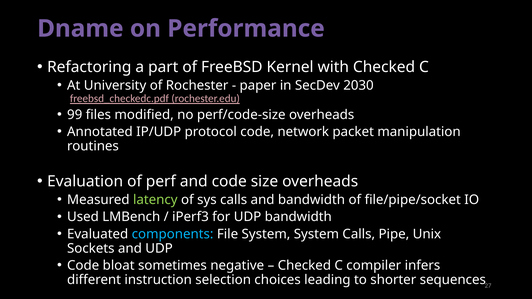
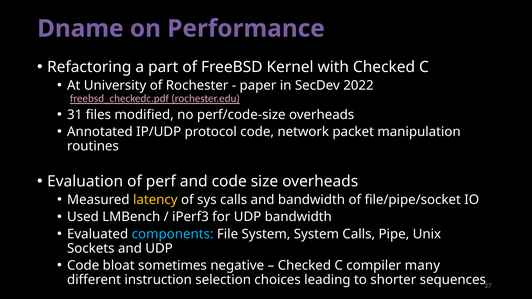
2030: 2030 -> 2022 (358, 85)
99: 99 -> 31 (75, 115)
latency colour: light green -> yellow (155, 200)
infers: infers -> many (422, 266)
